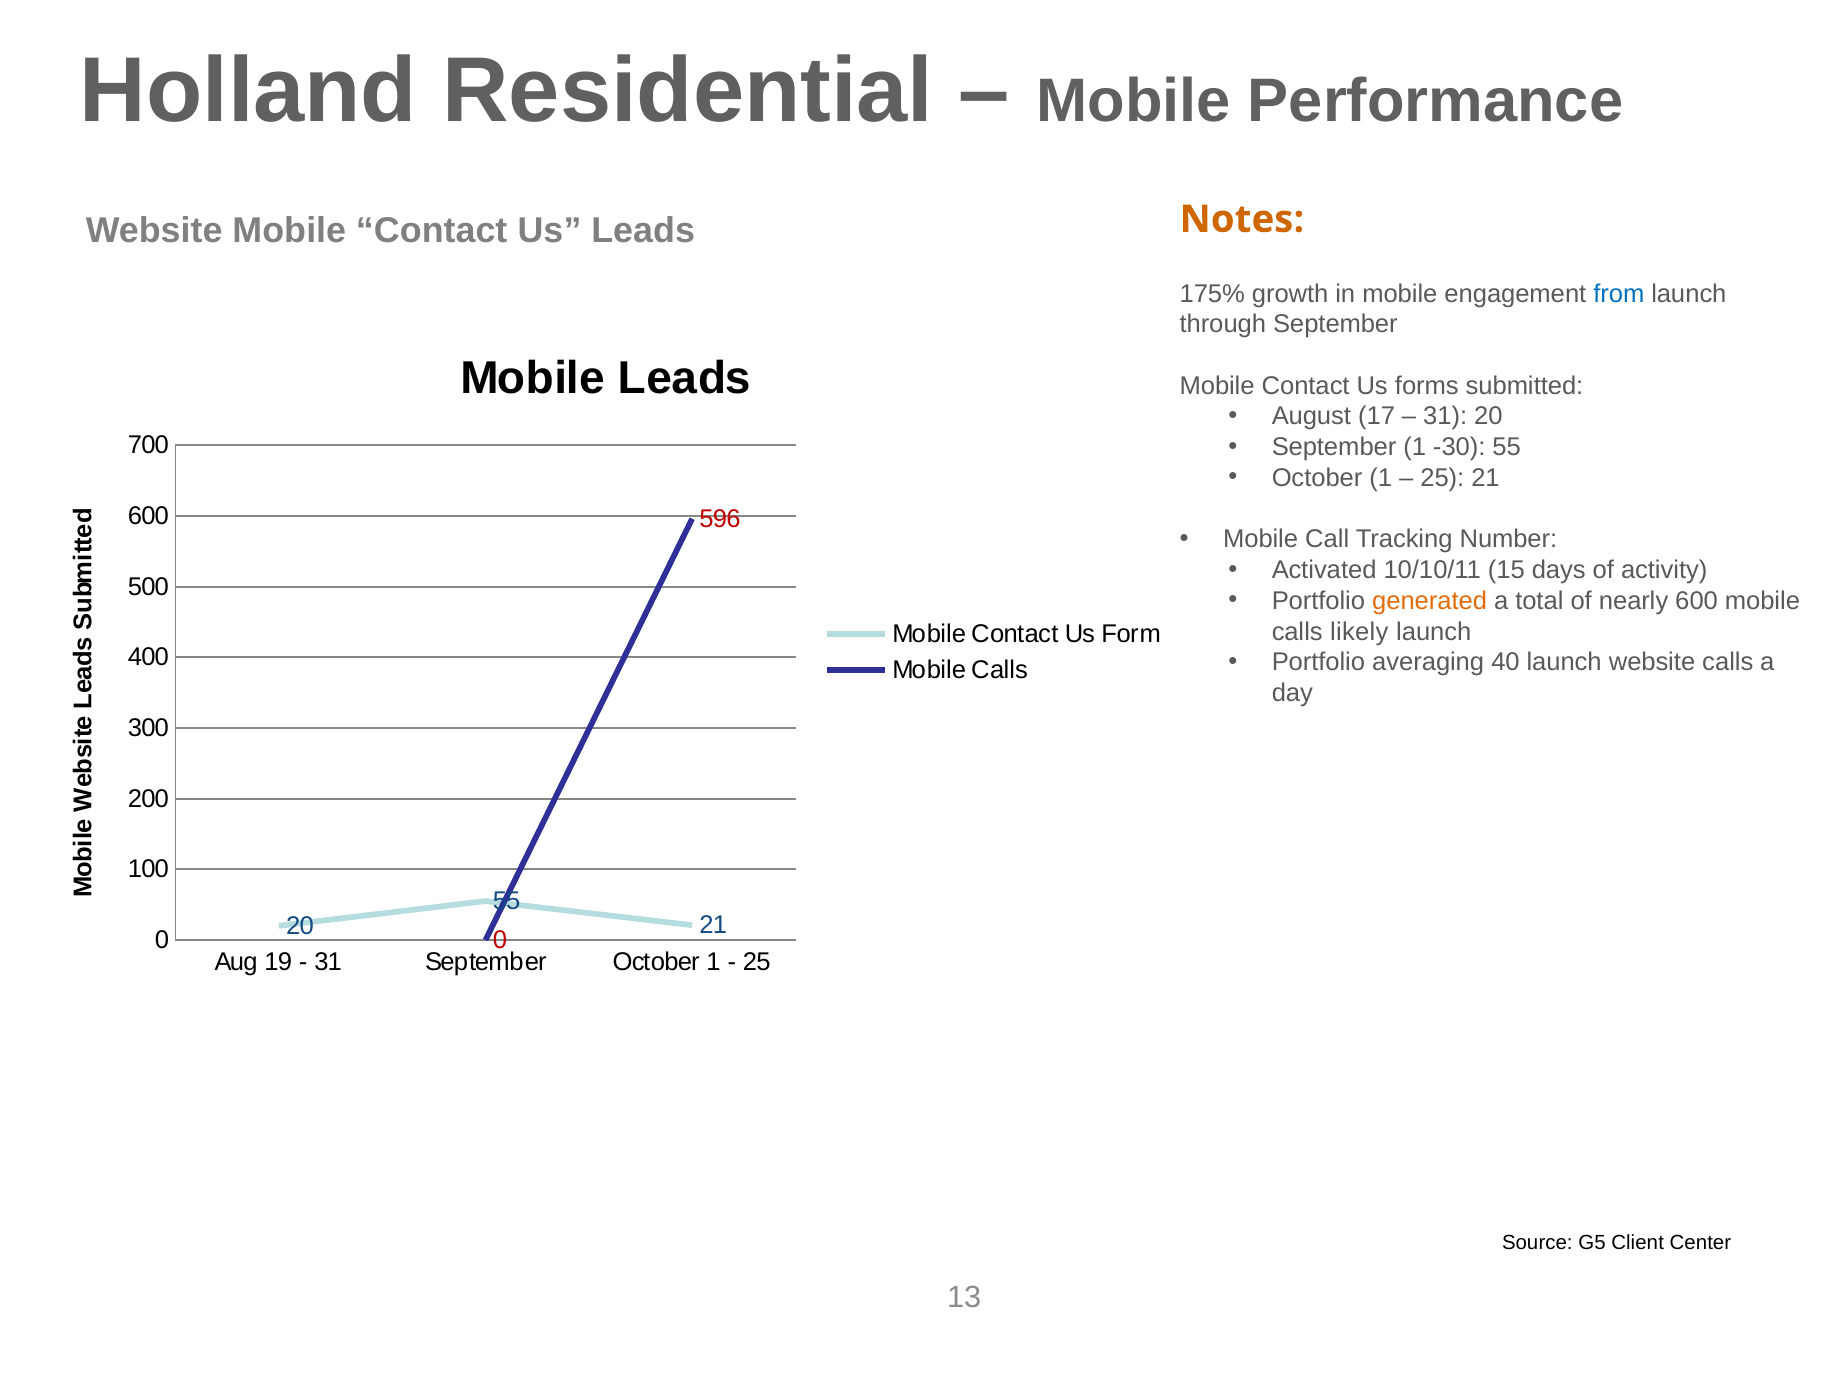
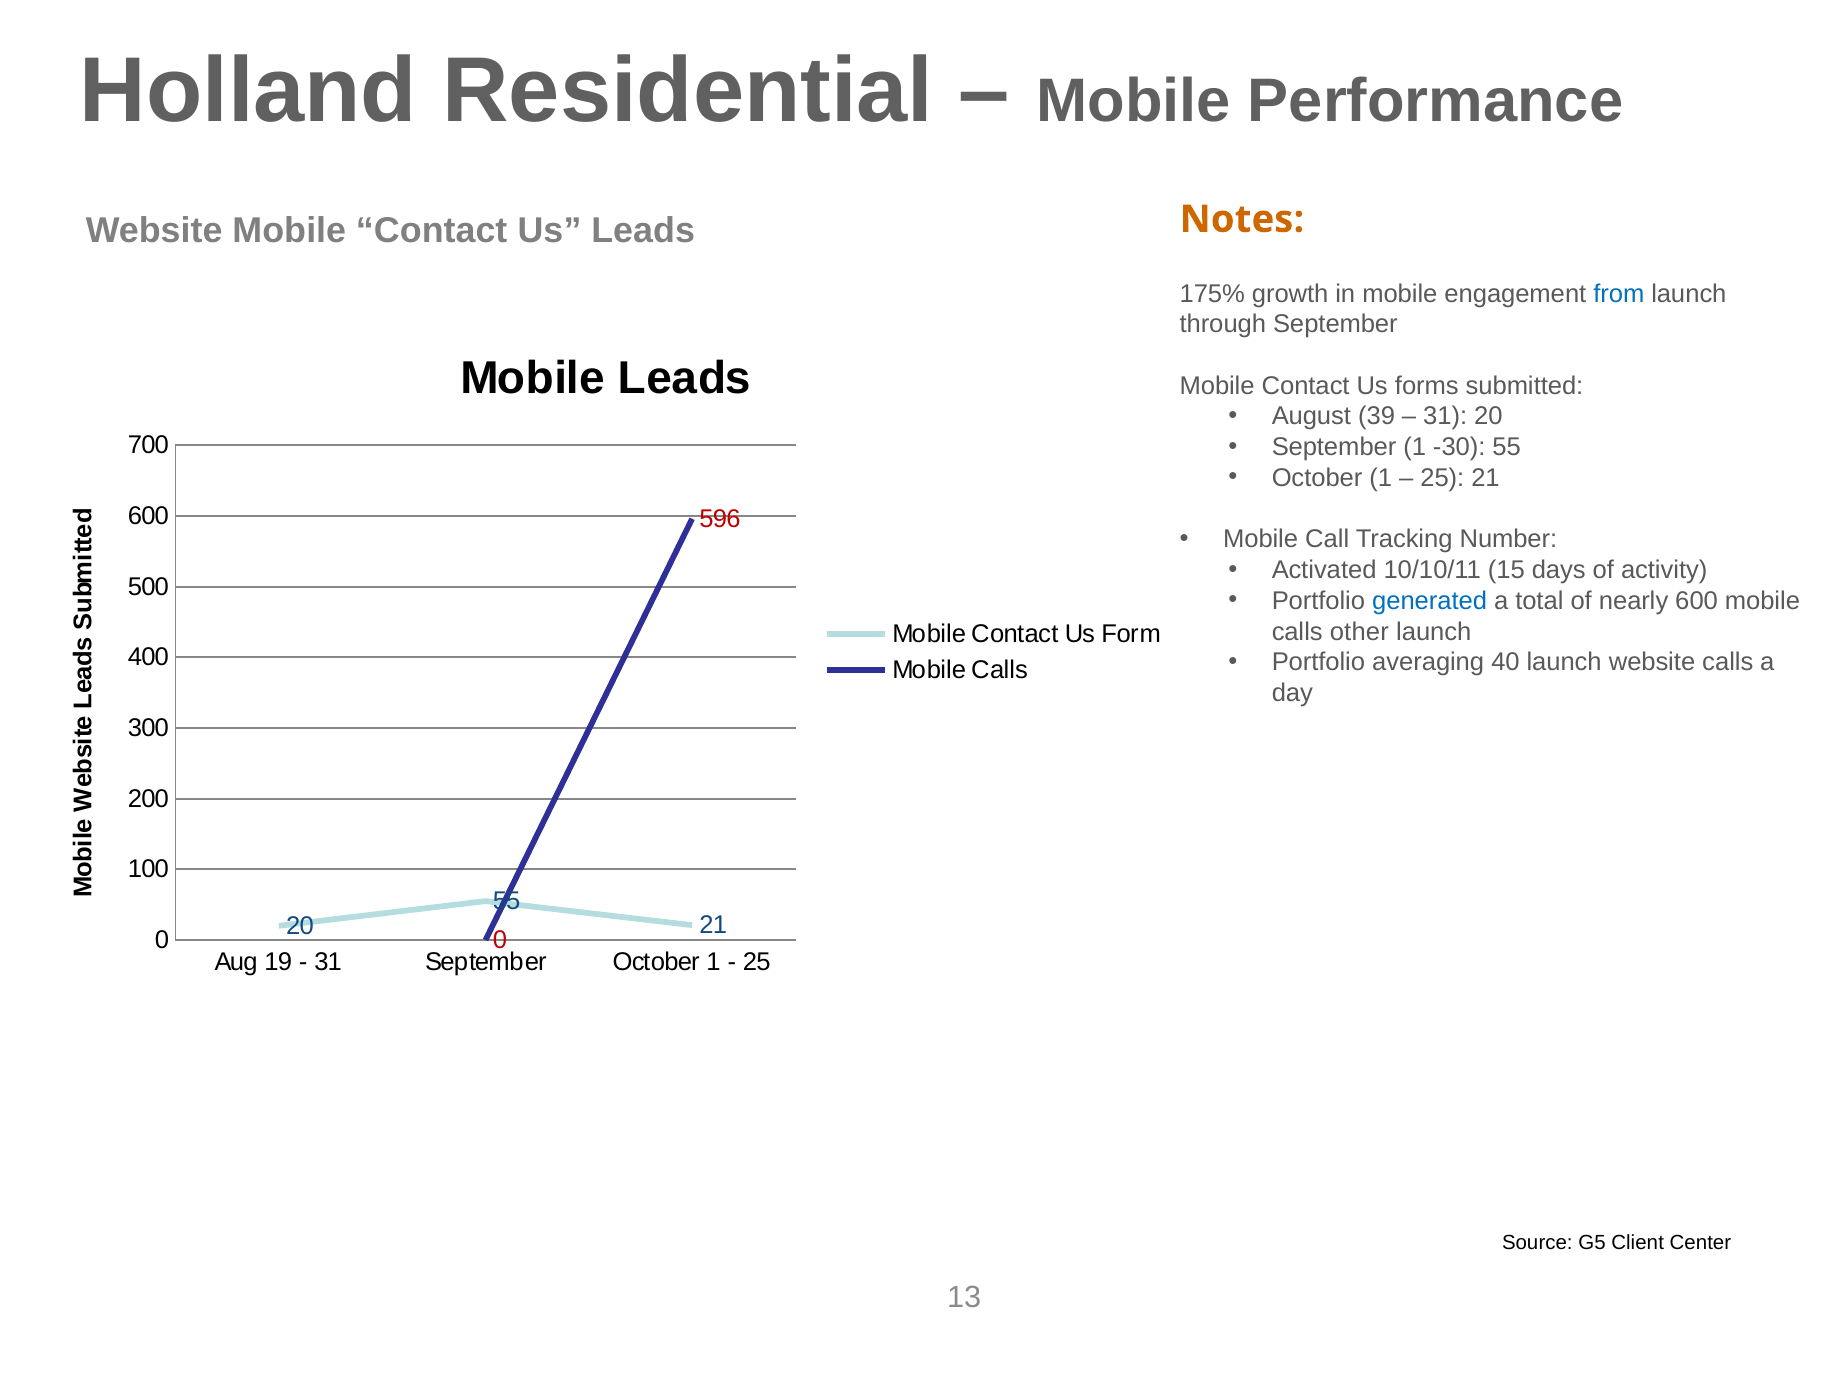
17: 17 -> 39 (1377, 417)
generated colour: orange -> blue (1430, 601)
likely: likely -> other (1359, 632)
